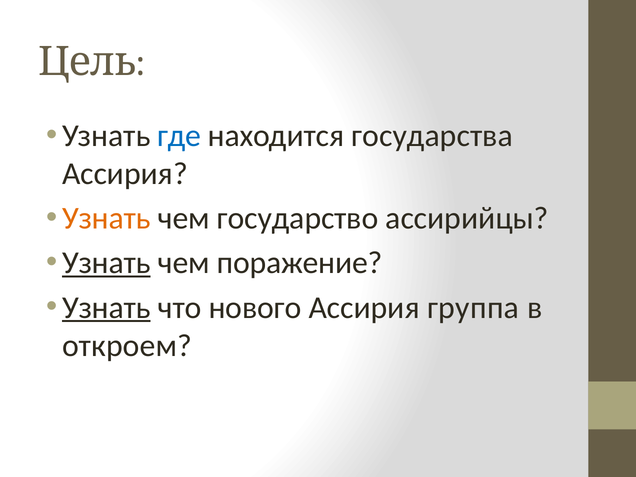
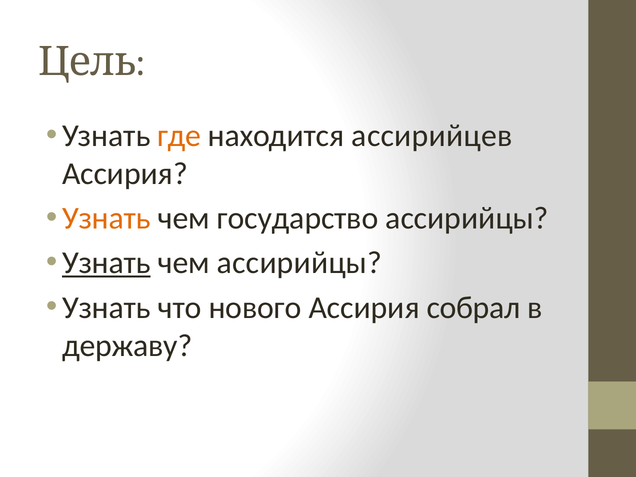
где colour: blue -> orange (179, 136)
государства: государства -> ассирийцев (432, 136)
чем поражение: поражение -> ассирийцы (299, 263)
Узнать underline: present -> none (106, 308)
группа: группа -> собрал (473, 308)
откроем: откроем -> державу (127, 346)
